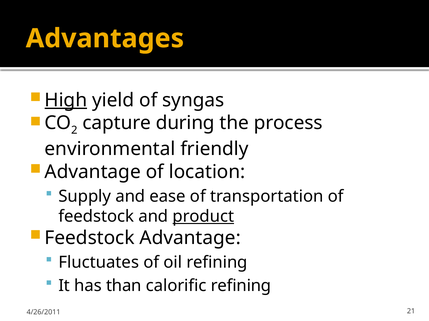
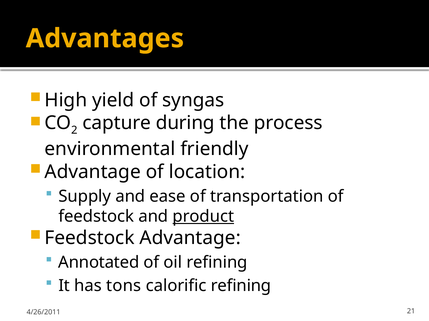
High underline: present -> none (66, 100)
Fluctuates: Fluctuates -> Annotated (99, 263)
than: than -> tons (124, 286)
